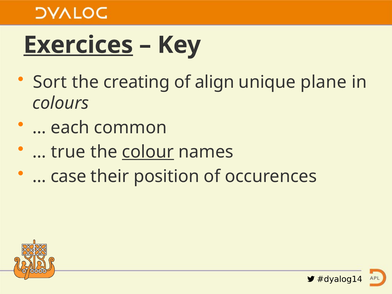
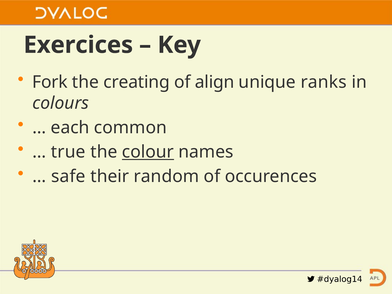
Exercices underline: present -> none (78, 45)
Sort: Sort -> Fork (50, 82)
plane: plane -> ranks (324, 82)
case: case -> safe (68, 176)
position: position -> random (166, 176)
